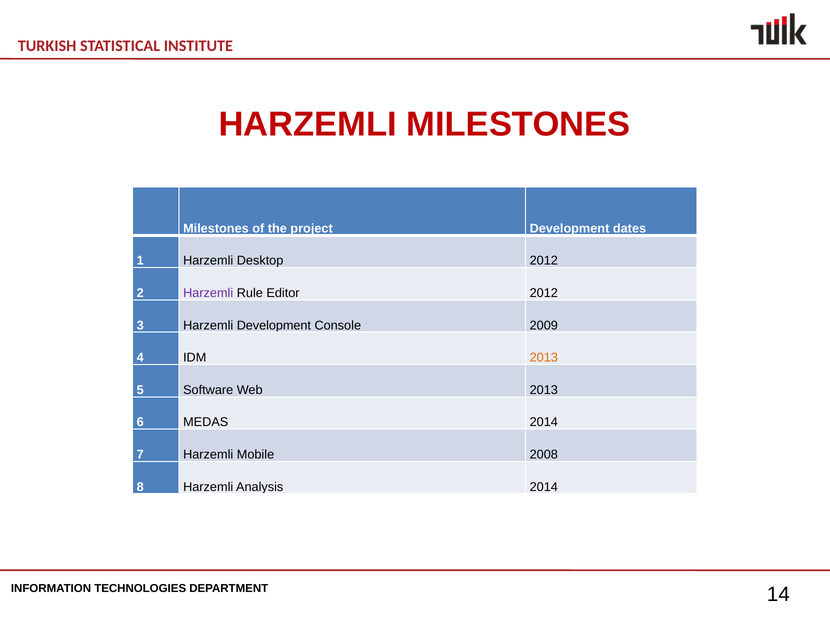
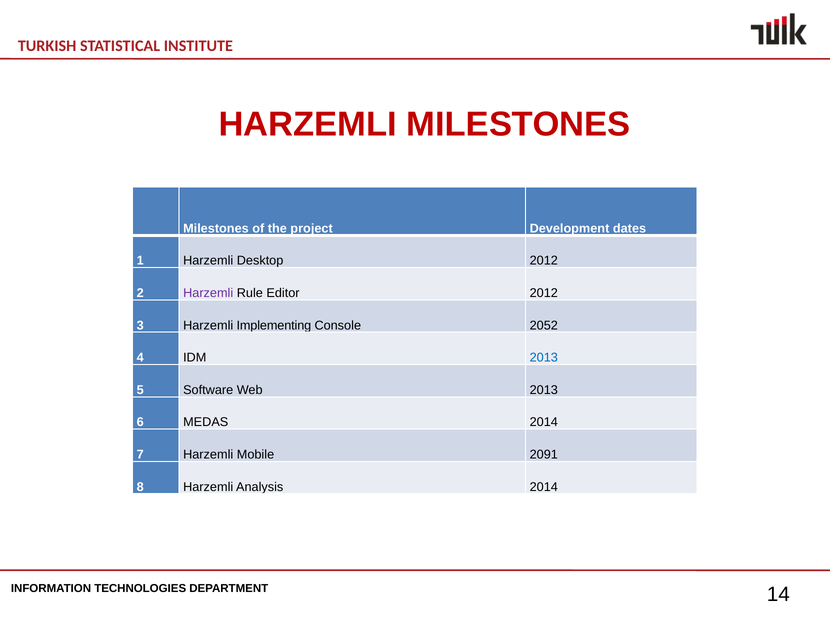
Harzemli Development: Development -> Implementing (274, 326)
2009: 2009 -> 2052 (544, 326)
2013 colour: orange -> blue (544, 358)
2008: 2008 -> 2091 (544, 455)
